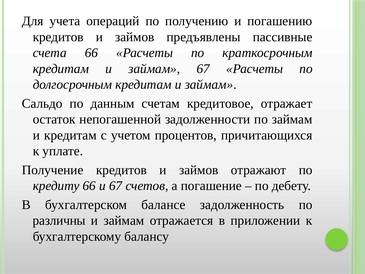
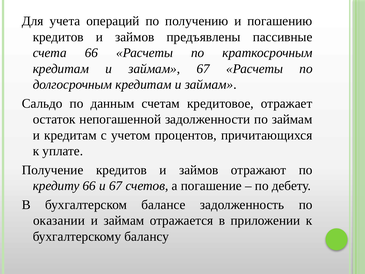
различны: различны -> оказании (59, 220)
